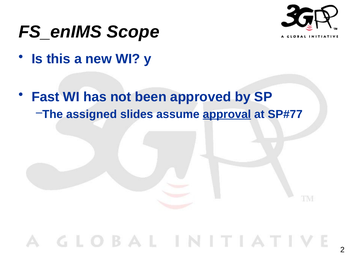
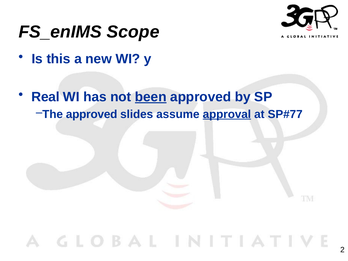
Fast: Fast -> Real (45, 97)
been underline: none -> present (151, 97)
The assigned: assigned -> approved (92, 114)
